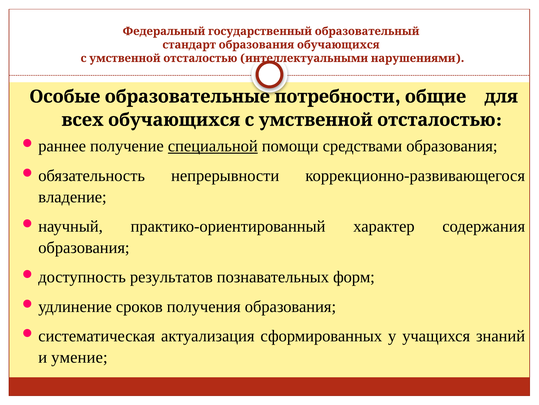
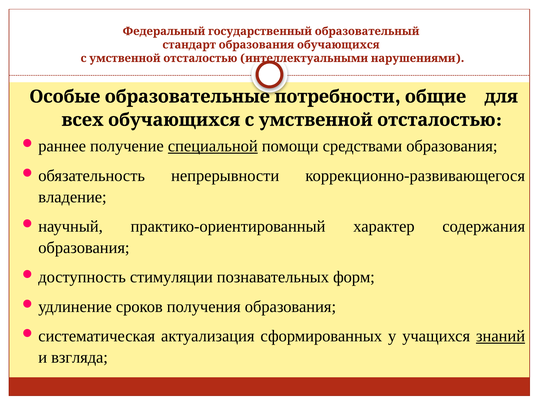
результатов: результатов -> стимуляции (171, 277)
знаний underline: none -> present (501, 335)
умение: умение -> взгляда (80, 357)
